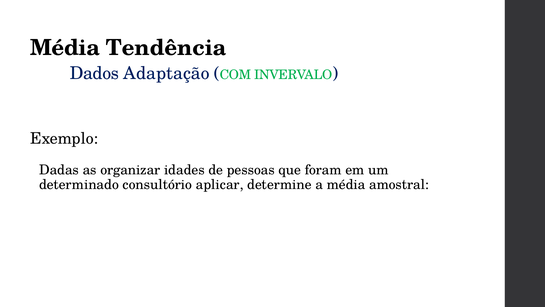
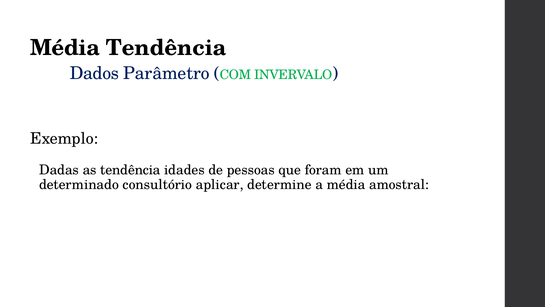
Adaptação: Adaptação -> Parâmetro (166, 73)
as organizar: organizar -> tendência (130, 170)
